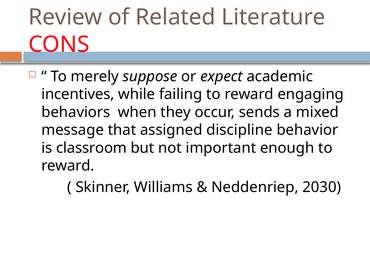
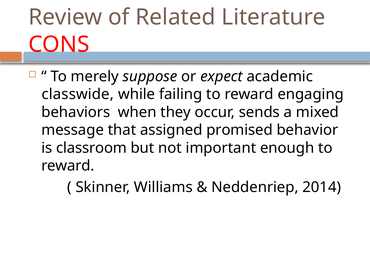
incentives: incentives -> classwide (78, 94)
discipline: discipline -> promised (240, 130)
2030: 2030 -> 2014 (322, 187)
